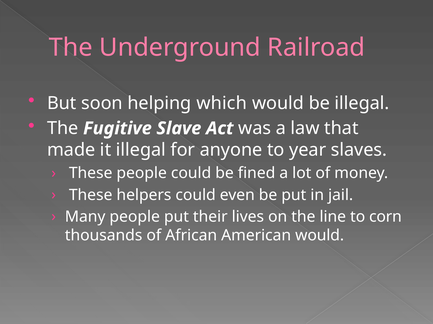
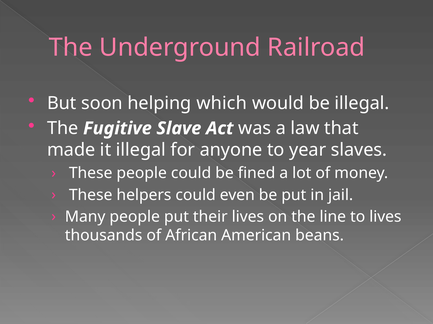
to corn: corn -> lives (385, 217)
American would: would -> beans (320, 236)
